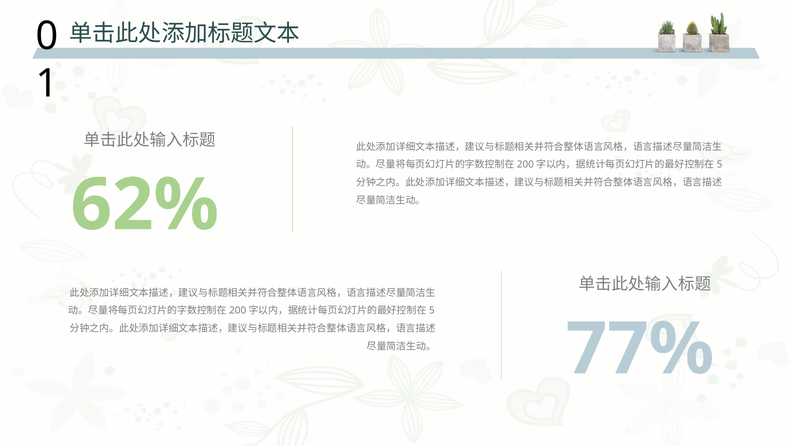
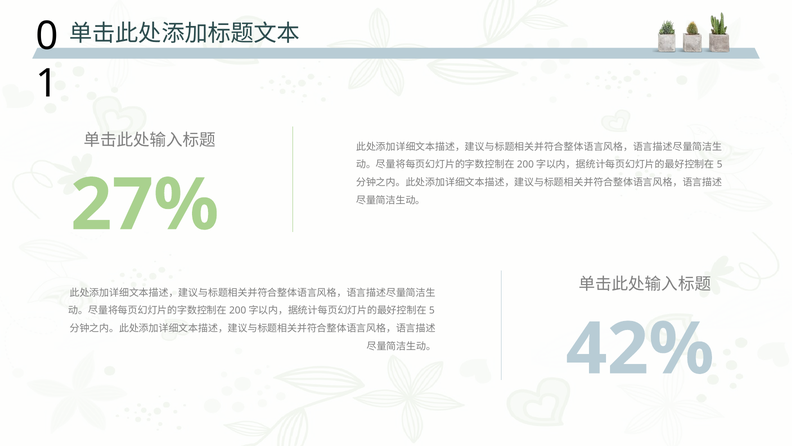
62%: 62% -> 27% (145, 205)
77%: 77% -> 42% (640, 349)
